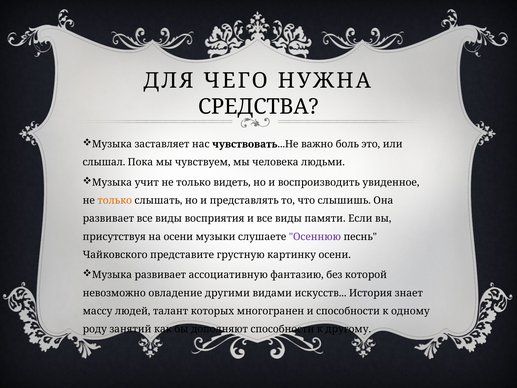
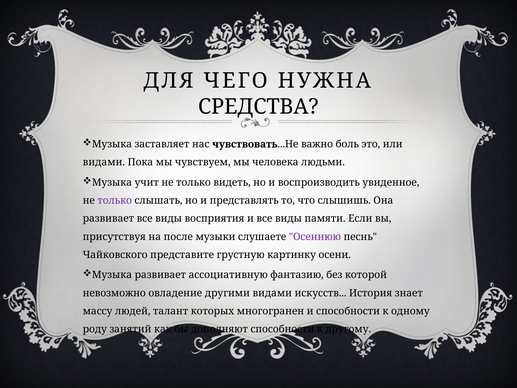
слышал: слышал -> видами (104, 162)
только colour: orange -> purple (115, 200)
на осени: осени -> после (178, 237)
